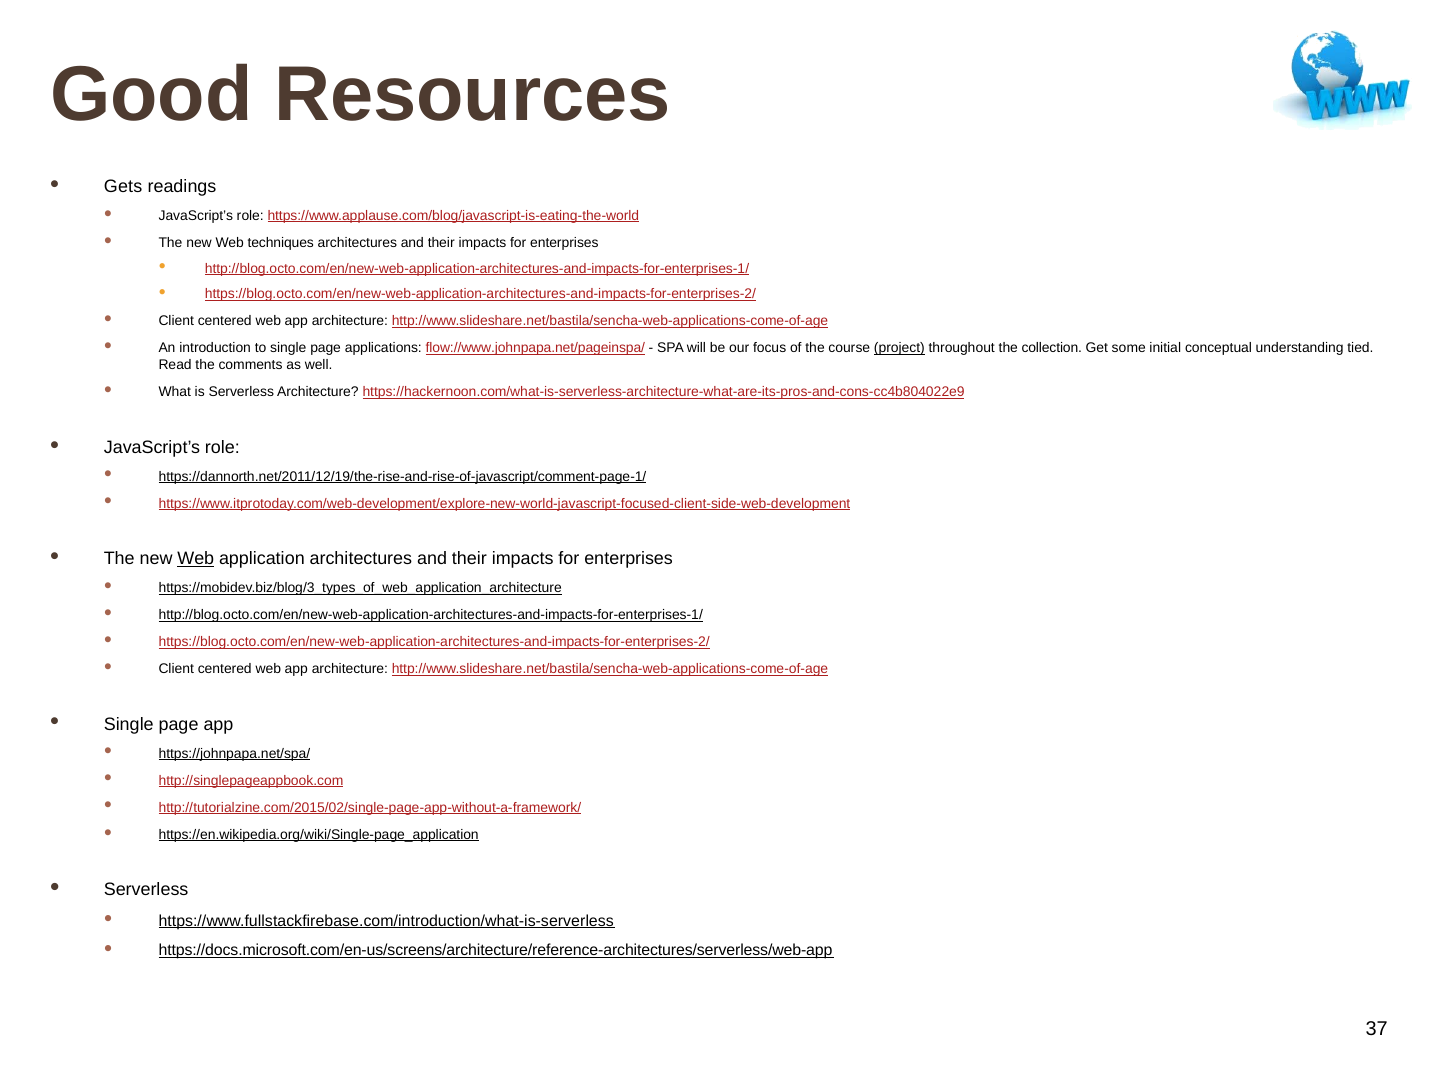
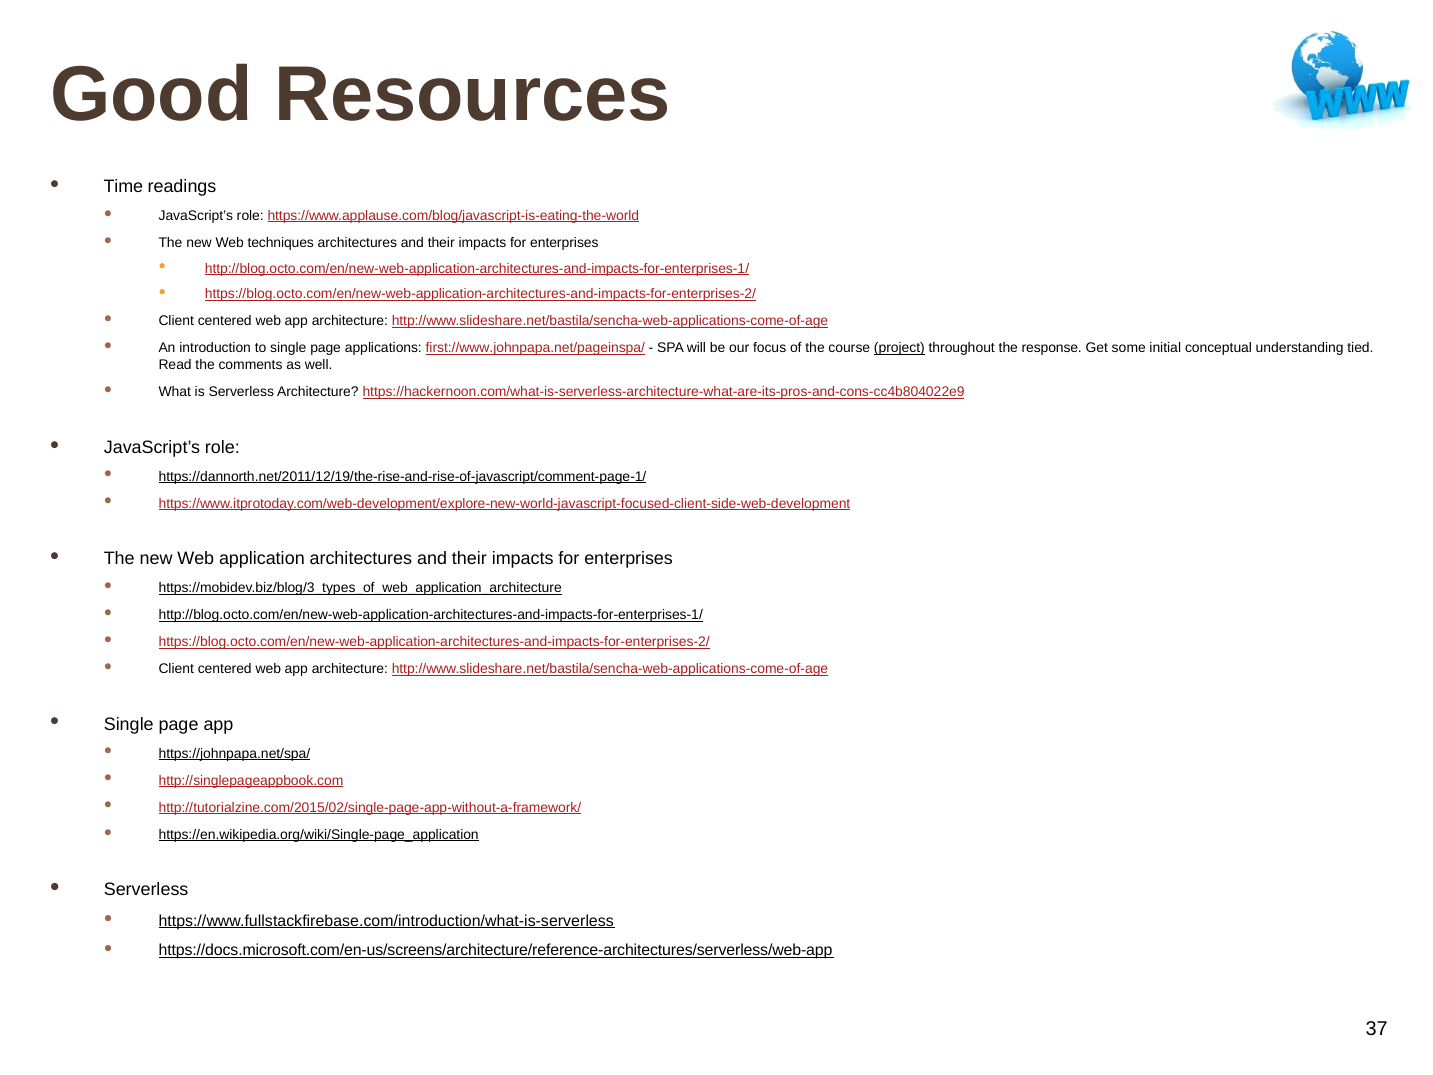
Gets: Gets -> Time (123, 186)
flow://www.johnpapa.net/pageinspa/: flow://www.johnpapa.net/pageinspa/ -> first://www.johnpapa.net/pageinspa/ (535, 348)
collection: collection -> response (1052, 348)
Web underline: present -> none (196, 559)
